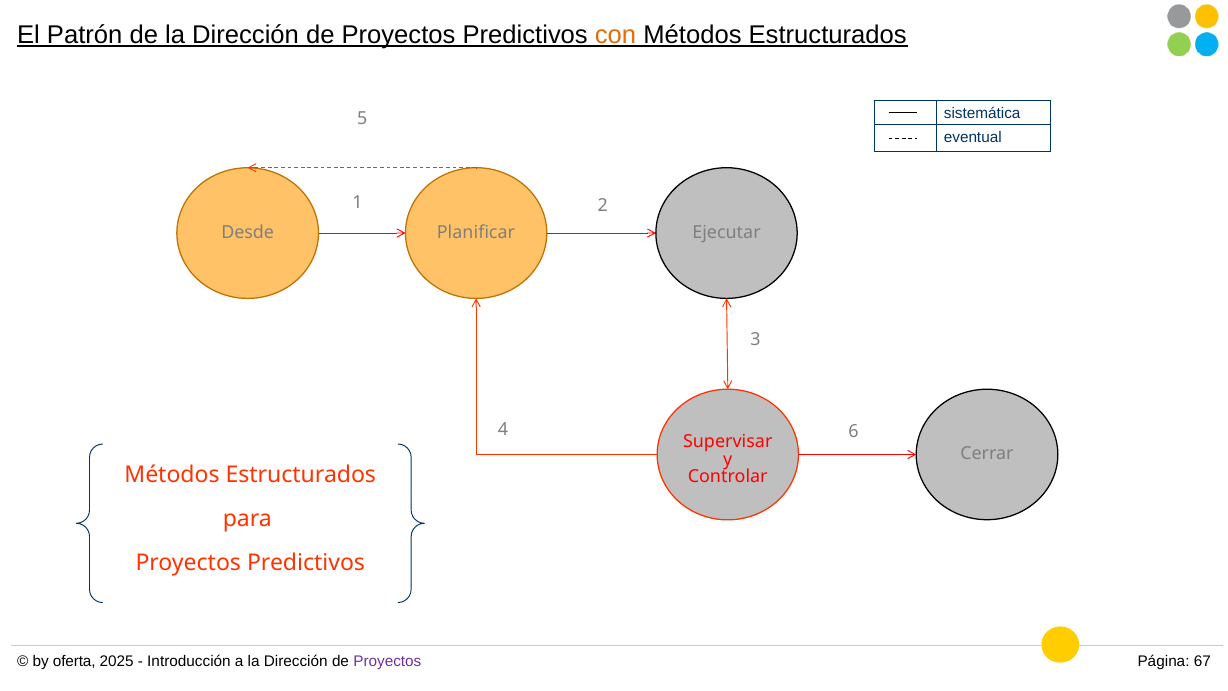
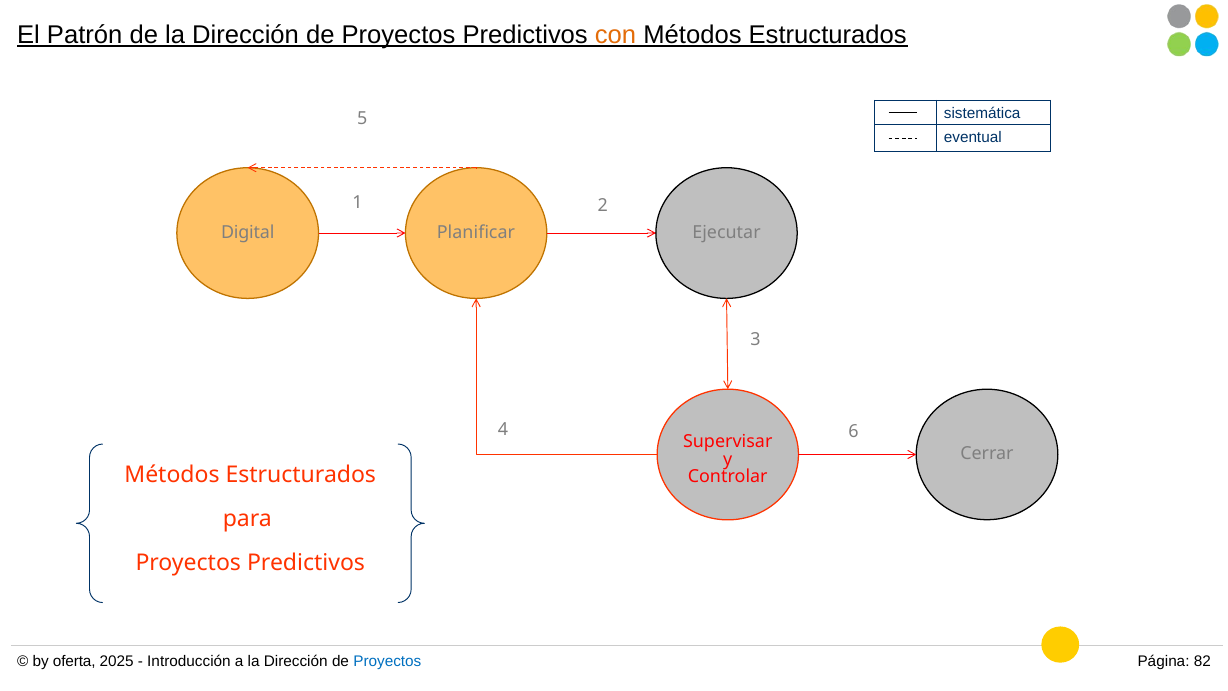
Desde: Desde -> Digital (248, 232)
Proyectos colour: purple -> blue (387, 661)
67: 67 -> 82 (1202, 661)
